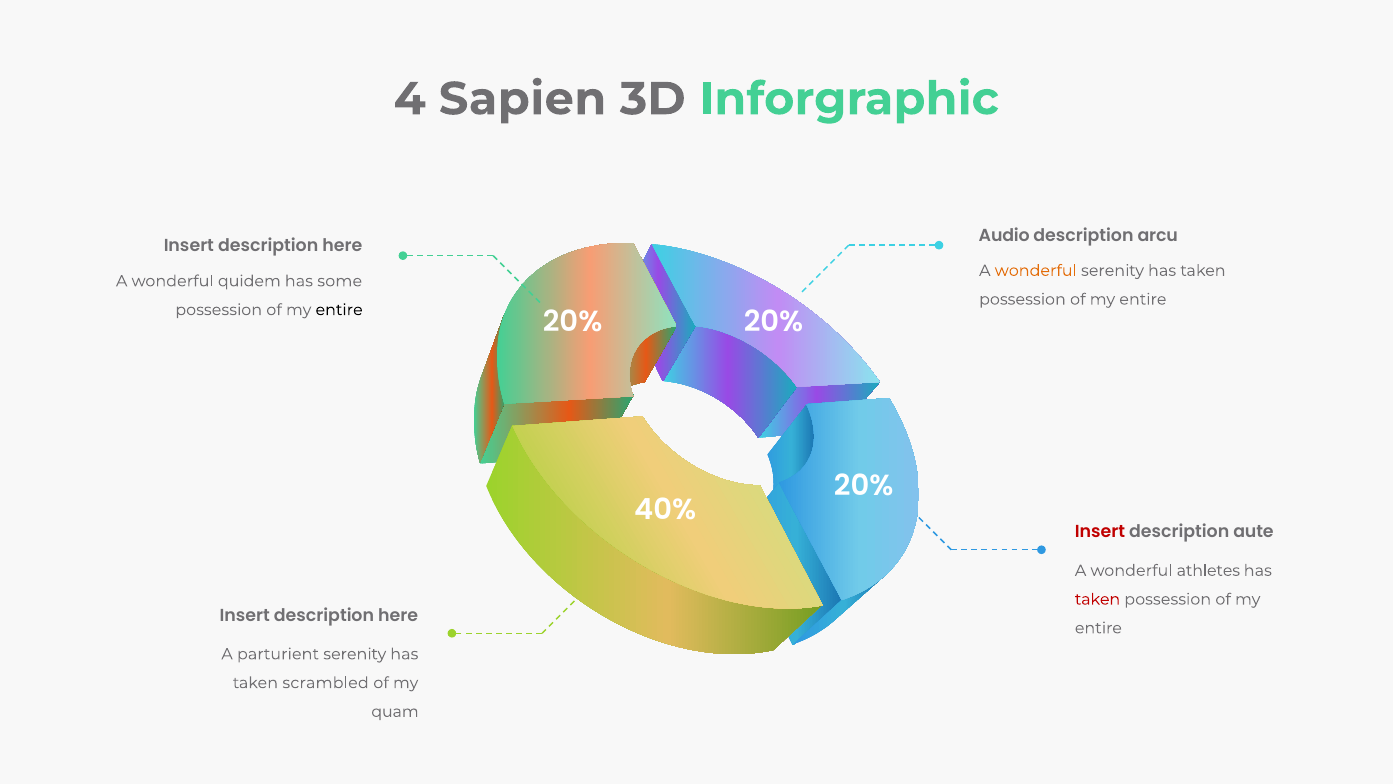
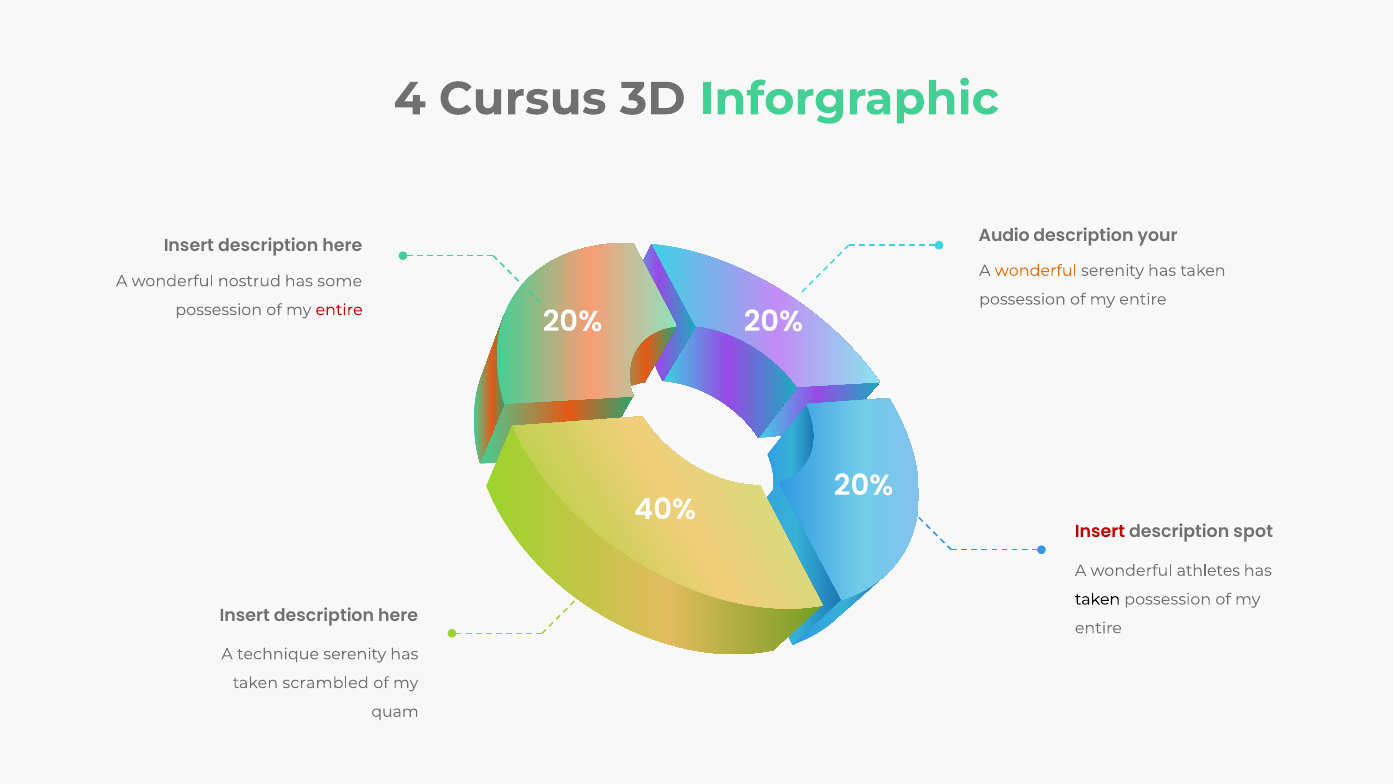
Sapien: Sapien -> Cursus (523, 99)
arcu: arcu -> your (1158, 235)
quidem: quidem -> nostrud (249, 281)
entire colour: black -> red (339, 310)
aute: aute -> spot (1253, 532)
taken colour: red -> black (1098, 599)
parturient: parturient -> technique (278, 654)
